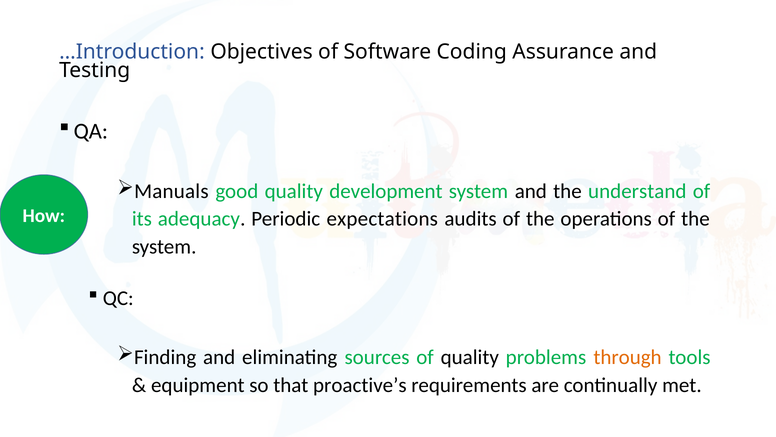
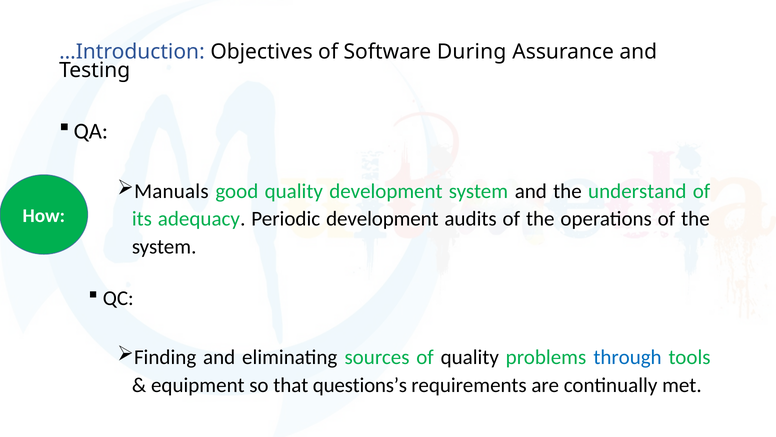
Coding: Coding -> During (472, 52)
Periodic expectations: expectations -> development (382, 219)
through colour: orange -> blue (628, 357)
proactive’s: proactive’s -> questions’s (360, 385)
